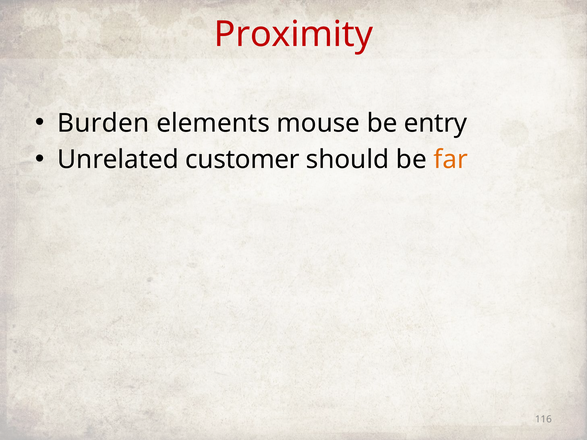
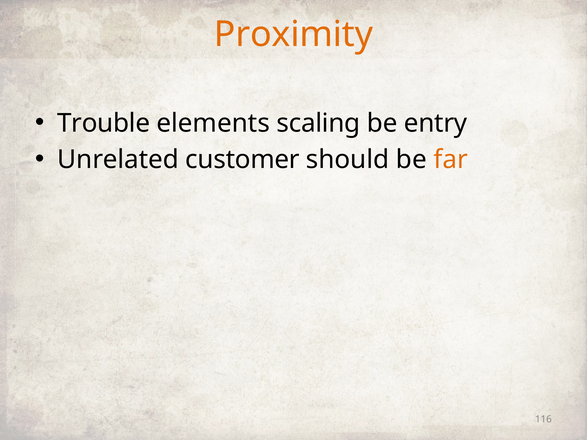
Proximity colour: red -> orange (293, 34)
Burden: Burden -> Trouble (104, 123)
mouse: mouse -> scaling (318, 123)
